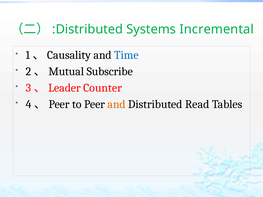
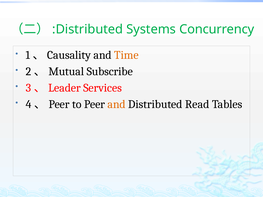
Incremental: Incremental -> Concurrency (217, 29)
Time colour: blue -> orange (126, 55)
Counter: Counter -> Services (103, 88)
